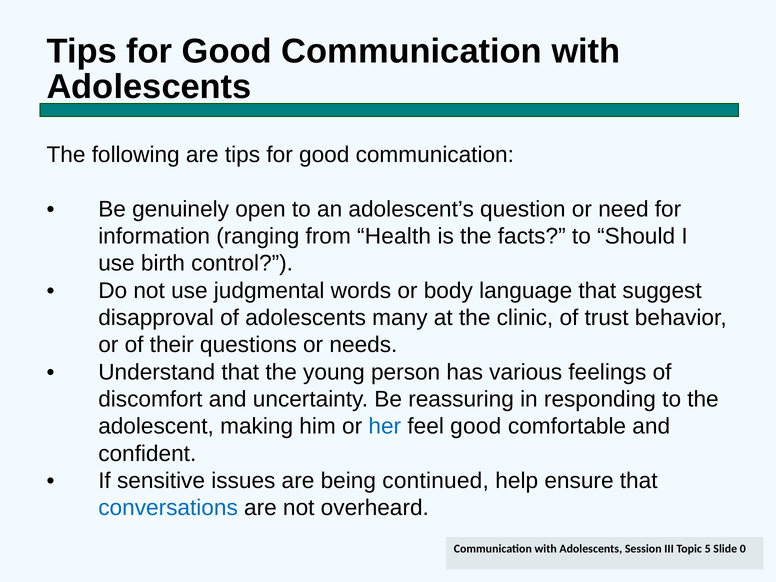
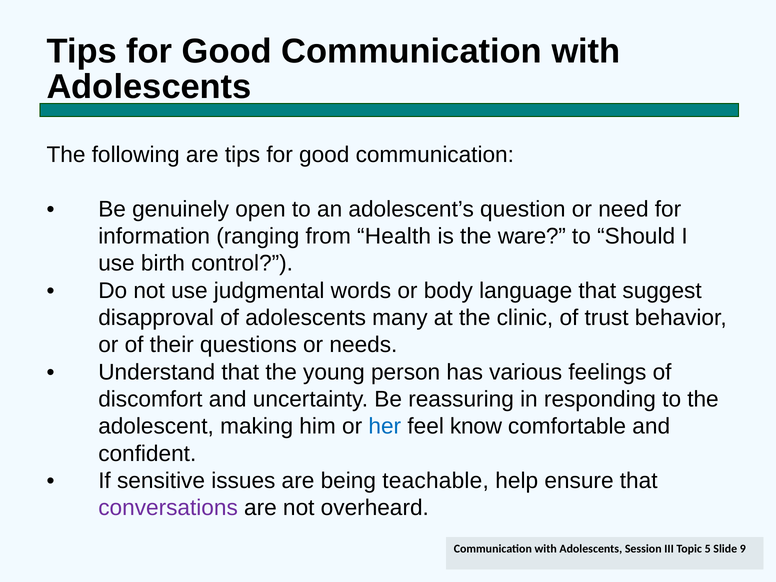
facts: facts -> ware (532, 236)
feel good: good -> know (476, 426)
continued: continued -> teachable (436, 481)
conversations colour: blue -> purple (168, 508)
0: 0 -> 9 (743, 549)
